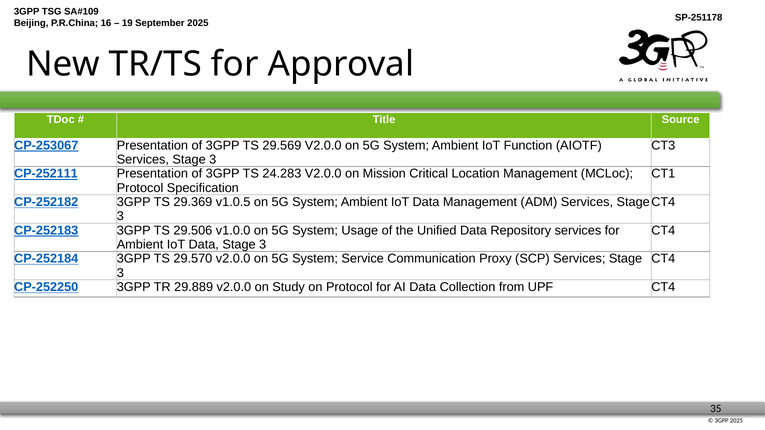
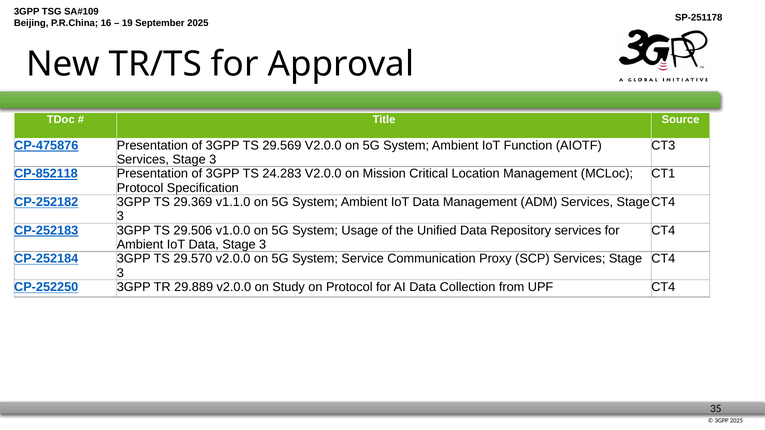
CP-253067: CP-253067 -> CP-475876 (46, 146)
CP-252111: CP-252111 -> CP-852118 (46, 174)
v1.0.5: v1.0.5 -> v1.1.0 (233, 202)
